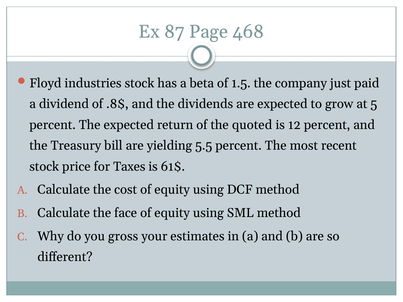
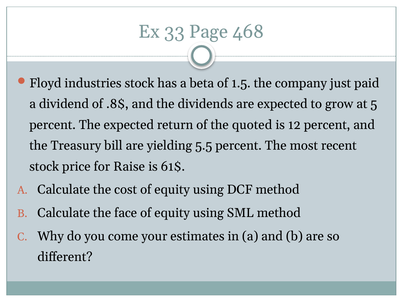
87: 87 -> 33 (174, 32)
Taxes: Taxes -> Raise (129, 167)
gross: gross -> come (123, 236)
